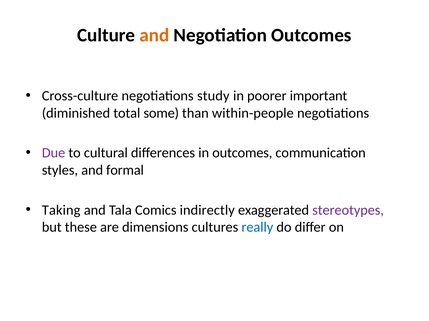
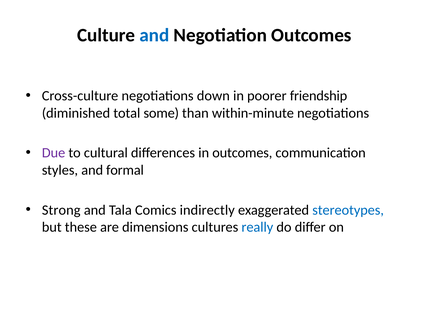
and colour: orange -> blue (154, 35)
study: study -> down (213, 96)
important: important -> friendship (319, 96)
within-people: within-people -> within-minute (253, 113)
Taking: Taking -> Strong (61, 210)
stereotypes colour: purple -> blue (348, 210)
